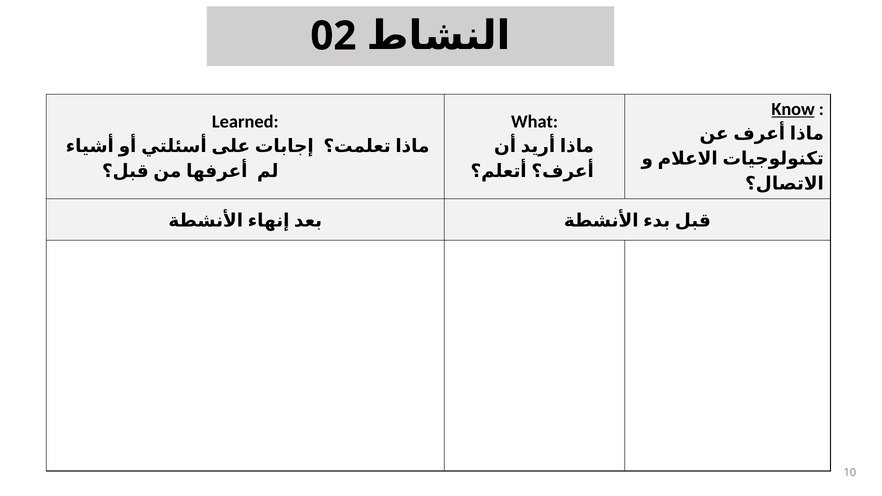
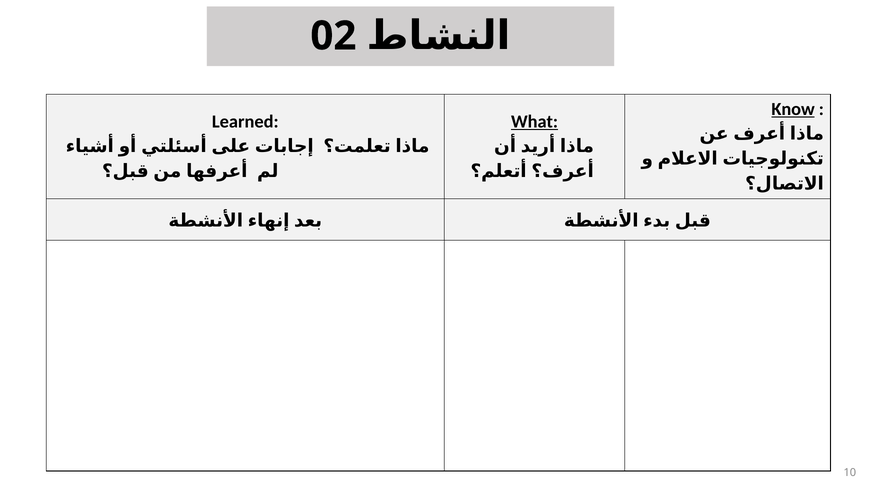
What underline: none -> present (535, 122)
